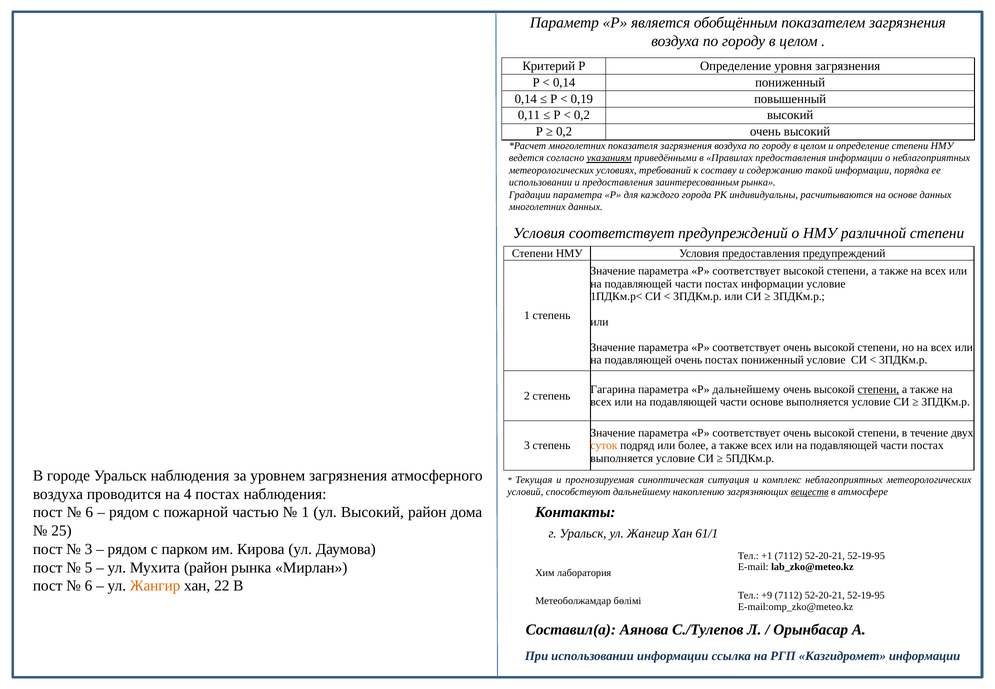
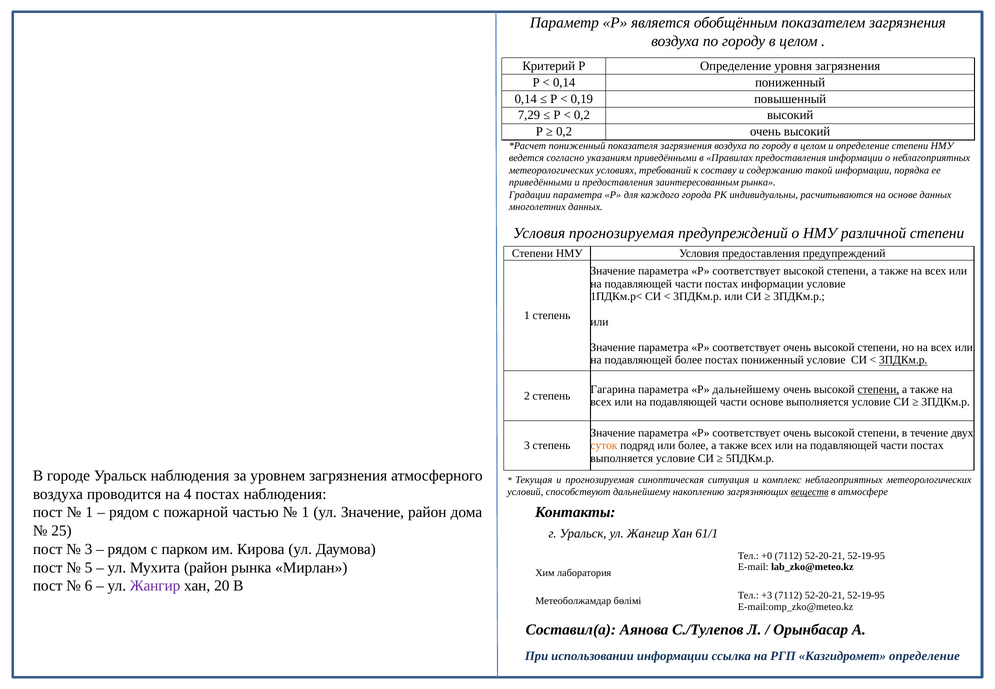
0,11: 0,11 -> 7,29 (529, 115)
многолетних: многолетних -> пониженный (577, 146)
указаниям underline: present -> none (609, 158)
использовании: использовании -> приведёнными (540, 182)
Условия соответствует: соответствует -> прогнозируемая (622, 233)
подавляющей очень: очень -> более (689, 360)
3ПДКм.р underline: none -> present (903, 360)
6: 6 -> 1 (89, 512)
ул Высокий: Высокий -> Значение (373, 512)
+1: +1 -> +0 (767, 556)
Жангир colour: orange -> purple (155, 586)
22: 22 -> 20 (222, 586)
+9: +9 -> +3 (767, 595)
Казгидромет информации: информации -> определение (924, 656)
